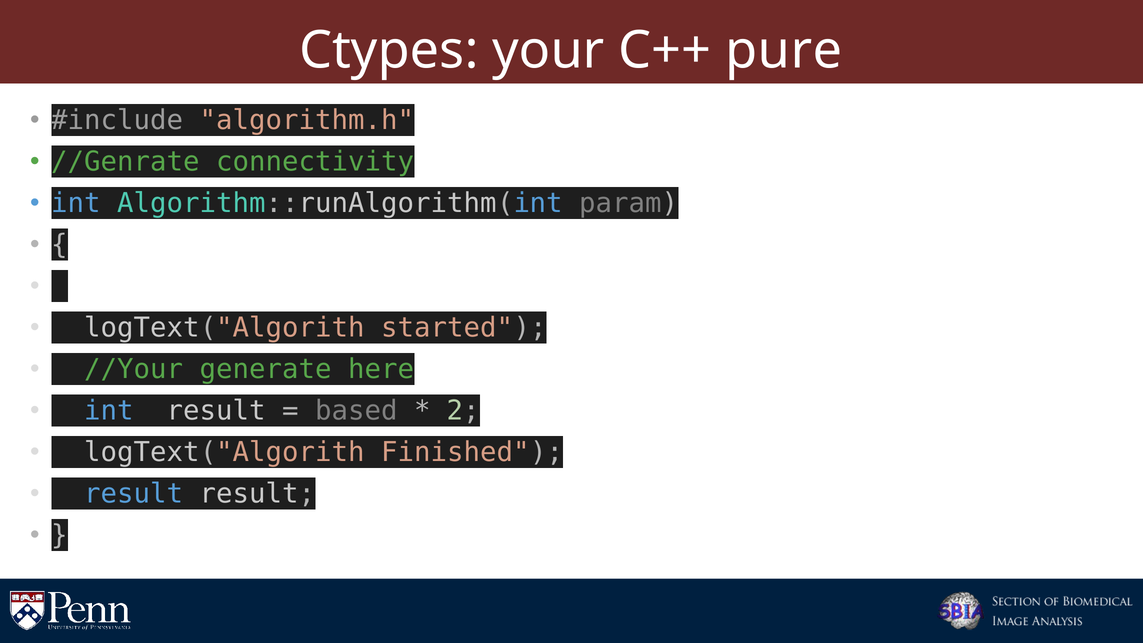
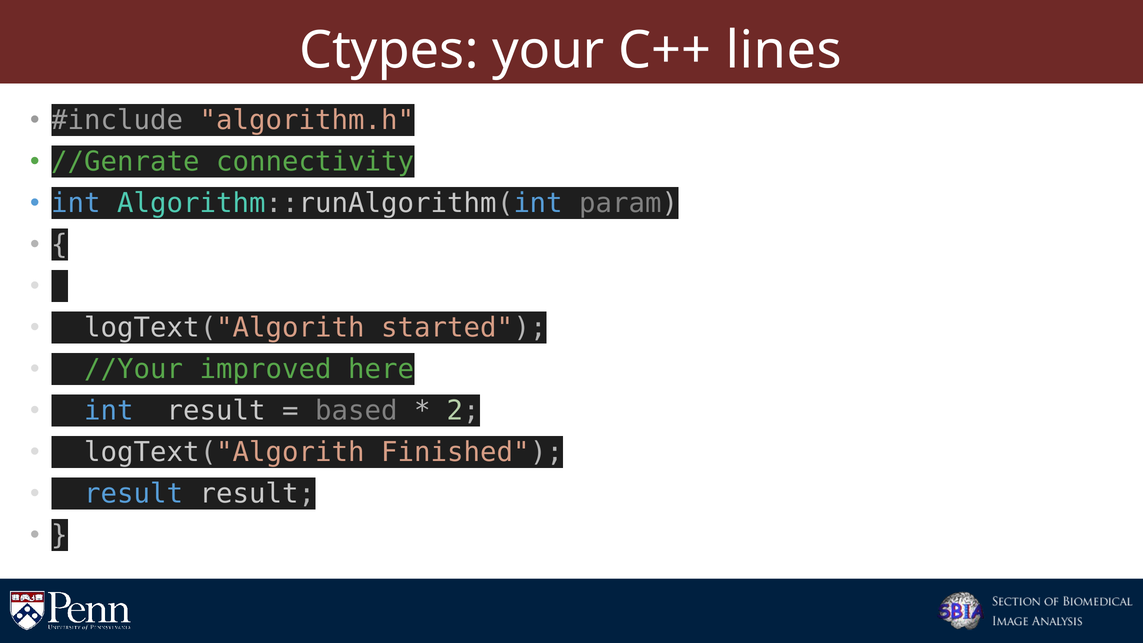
pure: pure -> lines (784, 51)
generate: generate -> improved (266, 369)
